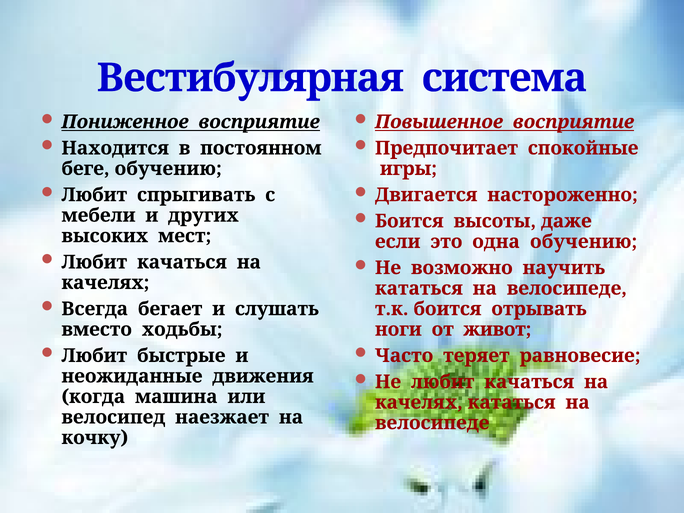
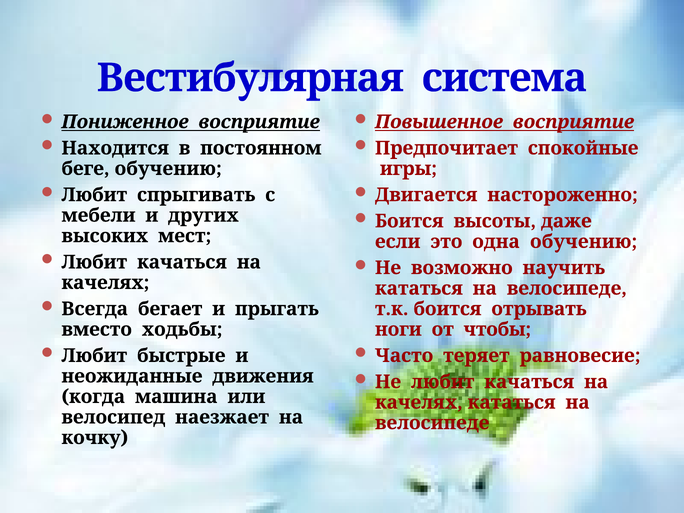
слушать: слушать -> прыгать (277, 309)
живот: живот -> чтобы (497, 329)
